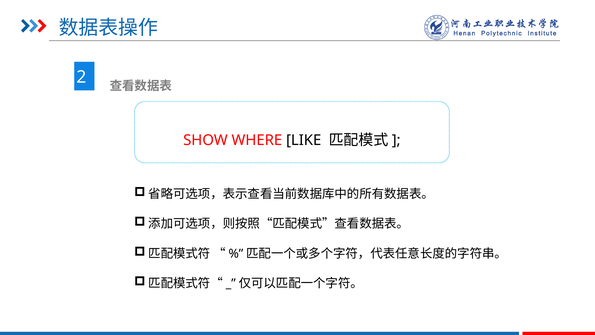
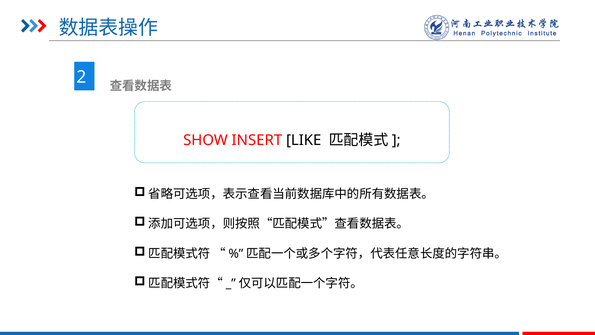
WHERE: WHERE -> INSERT (257, 140)
